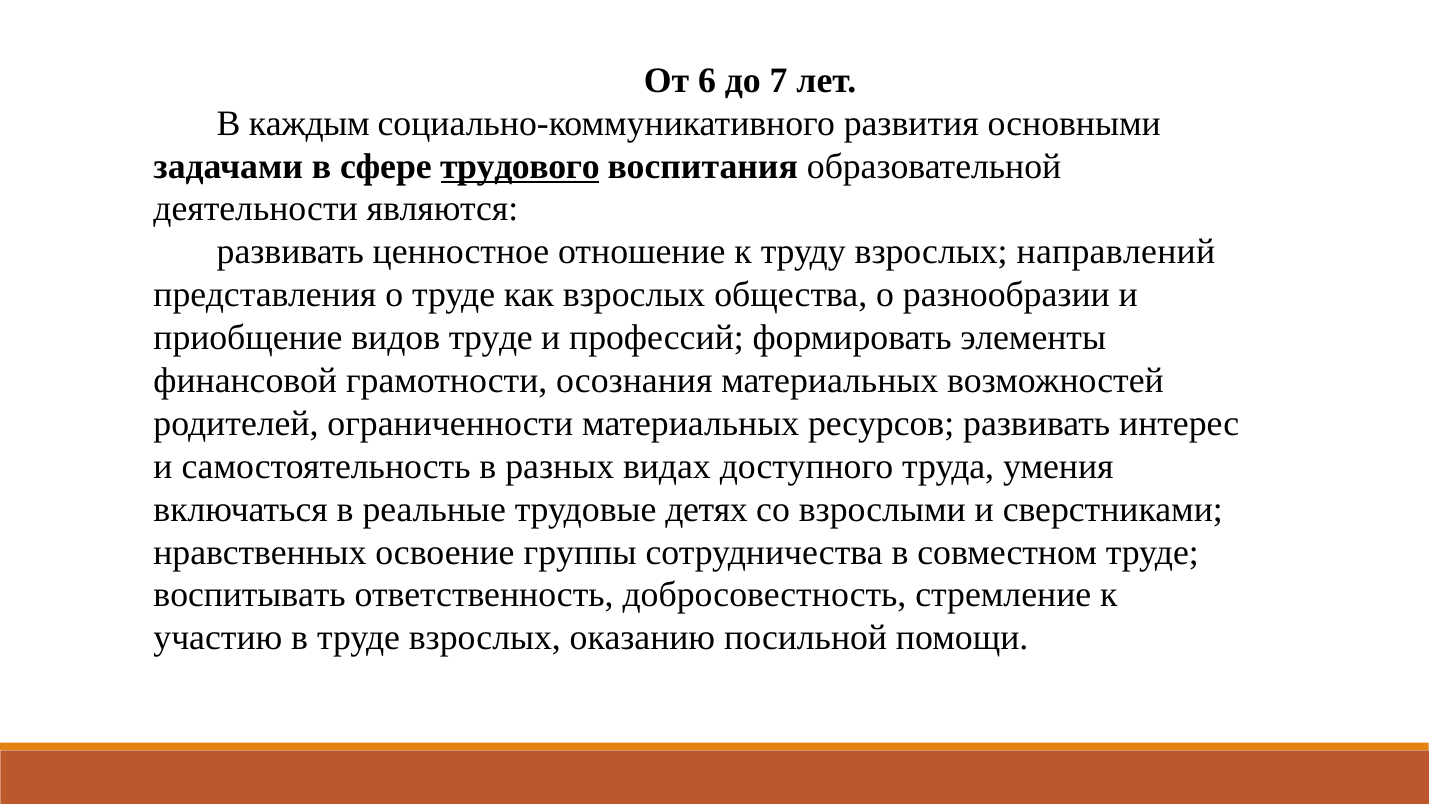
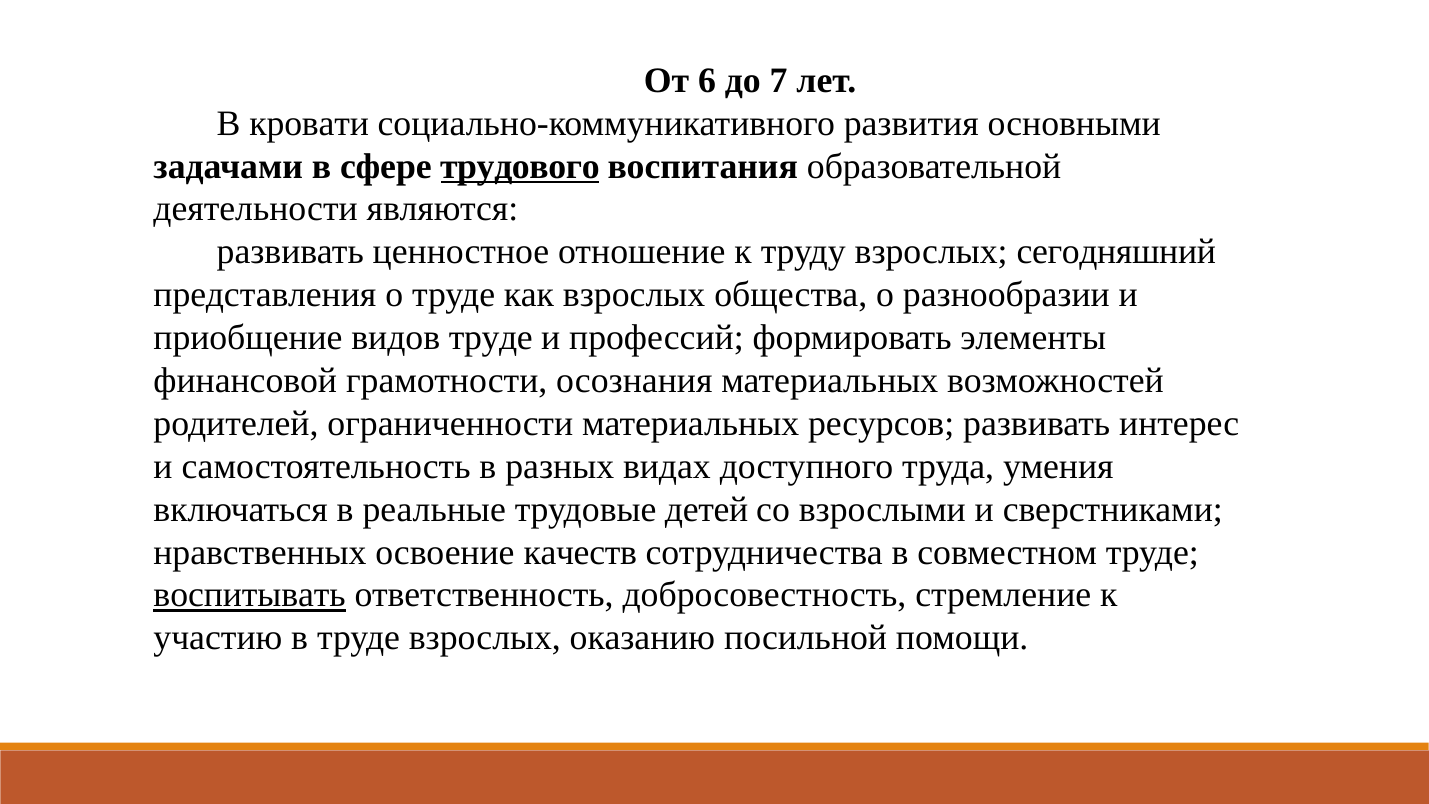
каждым: каждым -> кровати (309, 123)
направлений: направлений -> сегодняшний (1116, 252)
детях: детях -> детей (707, 509)
группы: группы -> качеств (580, 552)
воспитывать underline: none -> present (250, 595)
